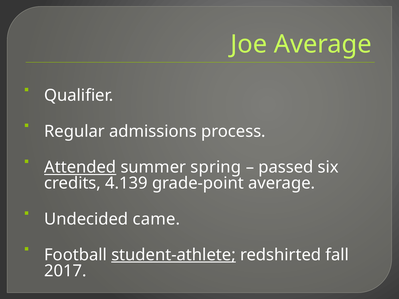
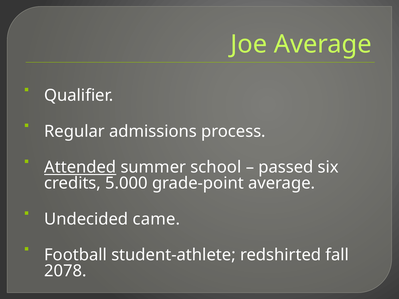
spring: spring -> school (216, 167)
4.139: 4.139 -> 5.000 (126, 183)
student-athlete underline: present -> none (173, 255)
2017: 2017 -> 2078 (65, 271)
